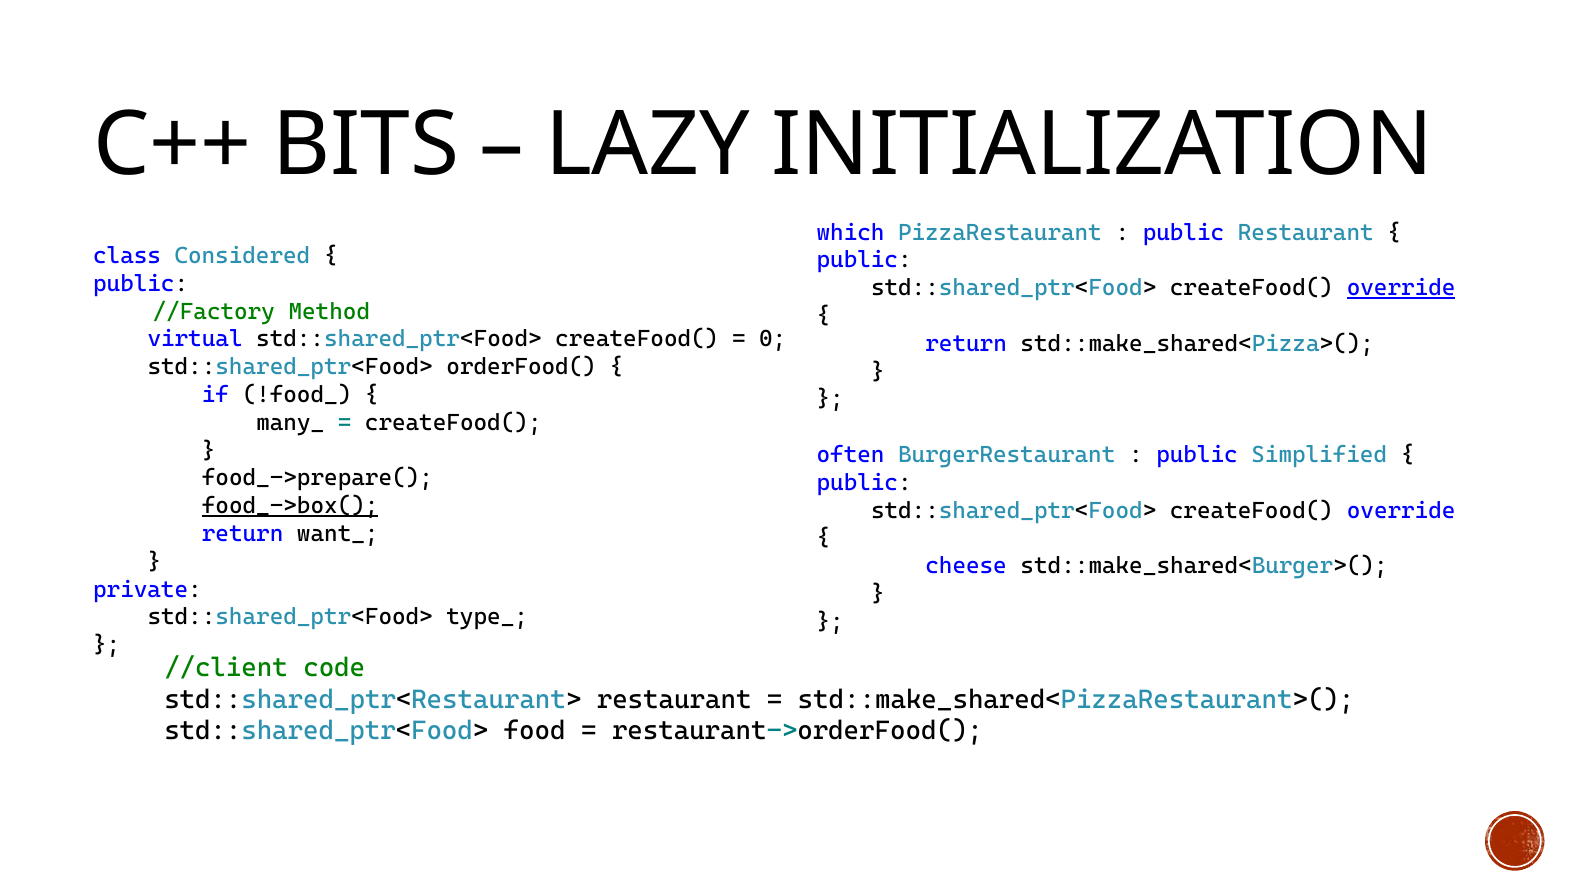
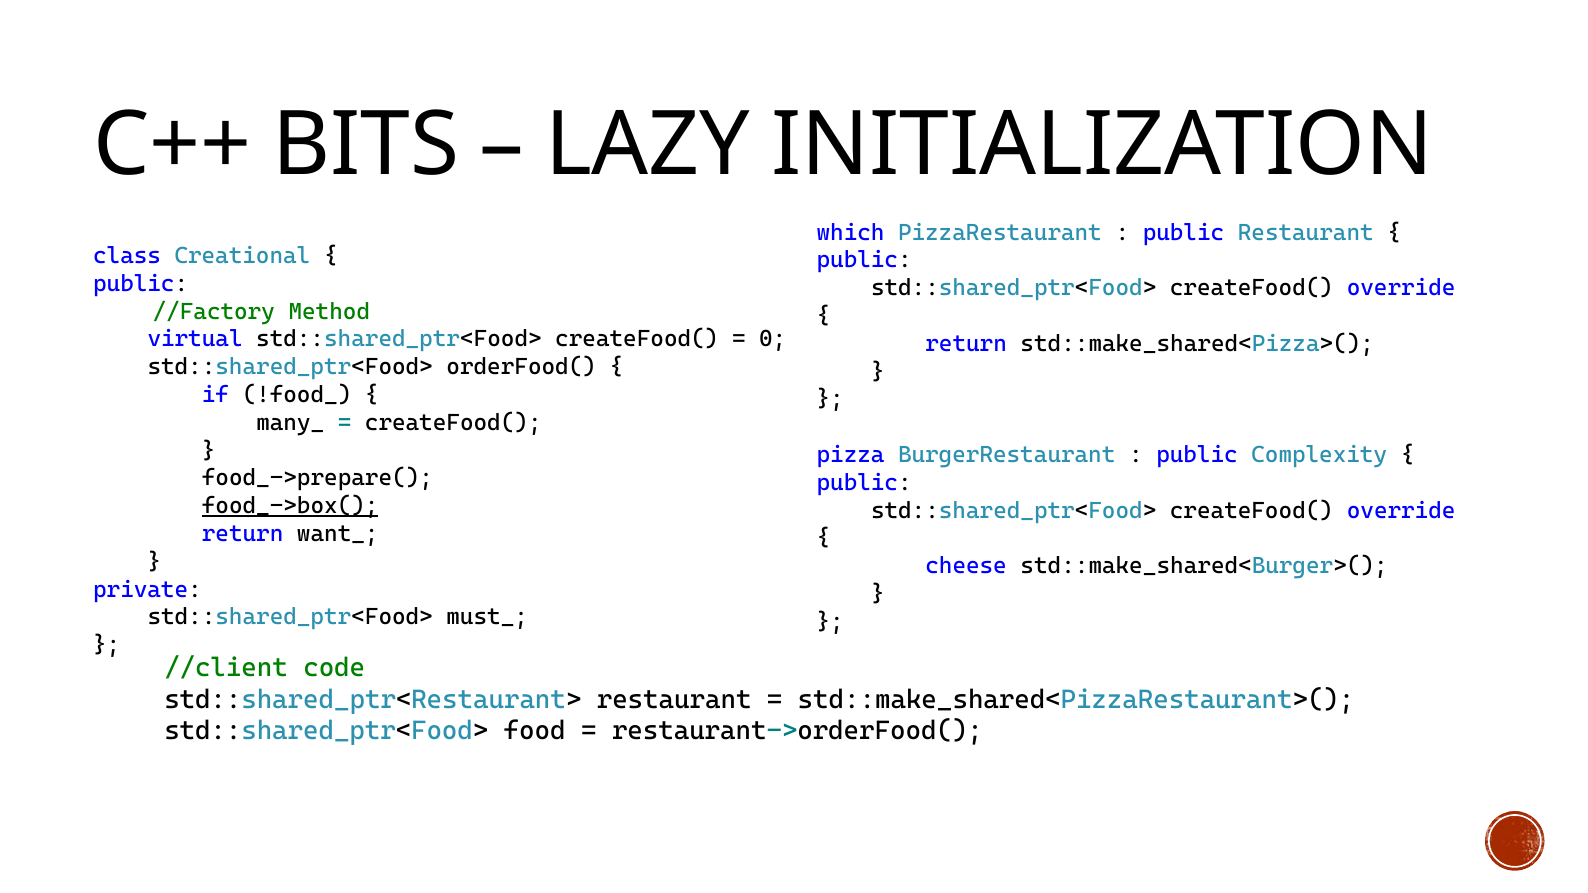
Considered: Considered -> Creational (242, 256)
override underline: present -> none (1401, 288)
often: often -> pizza (851, 455)
Simplified: Simplified -> Complexity (1319, 455)
type_: type_ -> must_ (487, 617)
